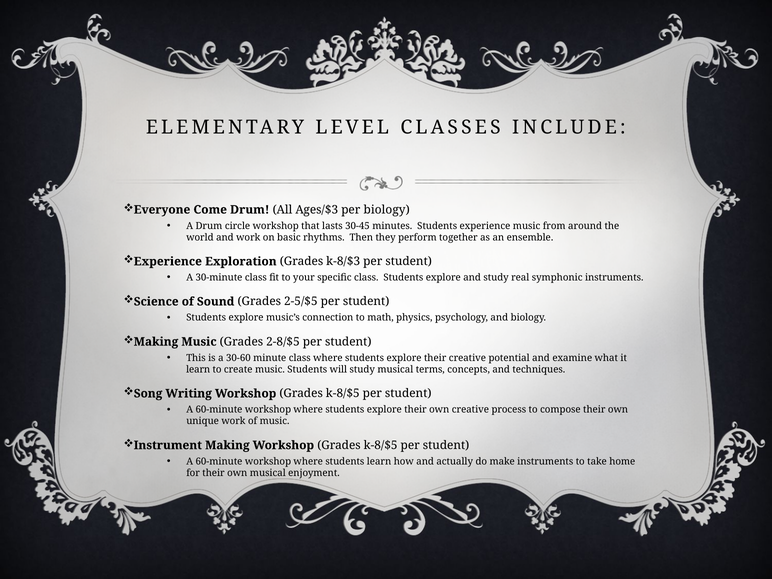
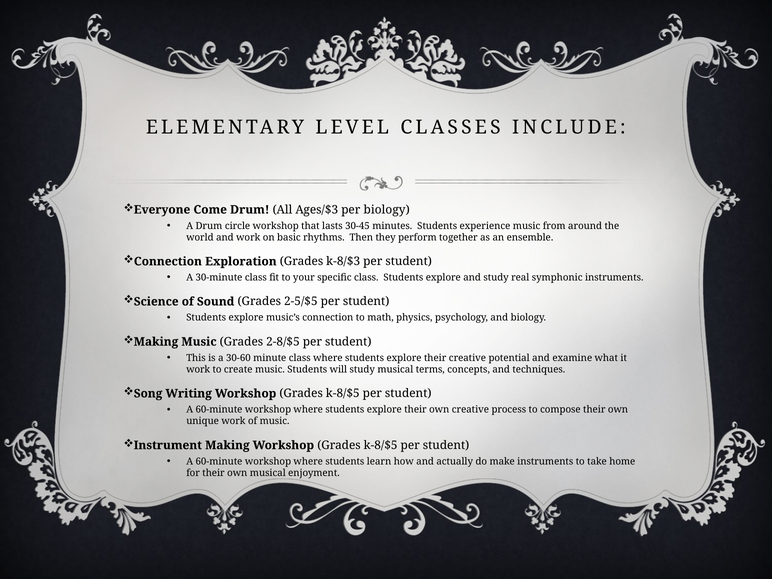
Experience: Experience -> Connection (168, 261)
learn: learn -> work (198, 370)
